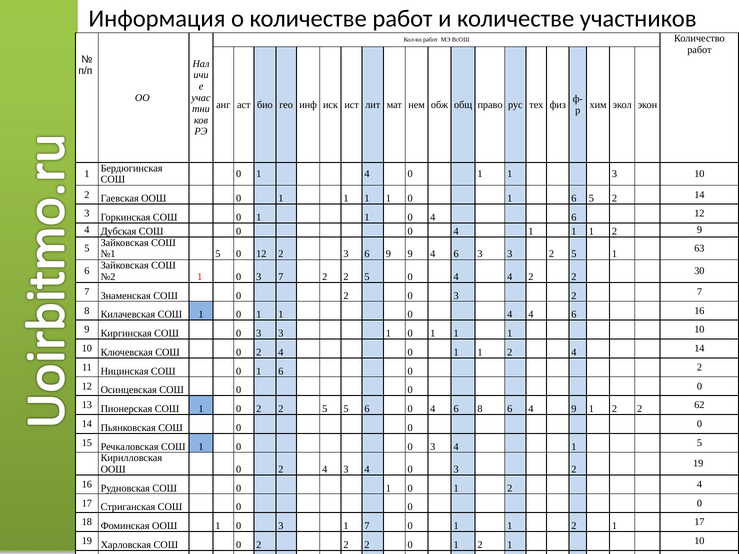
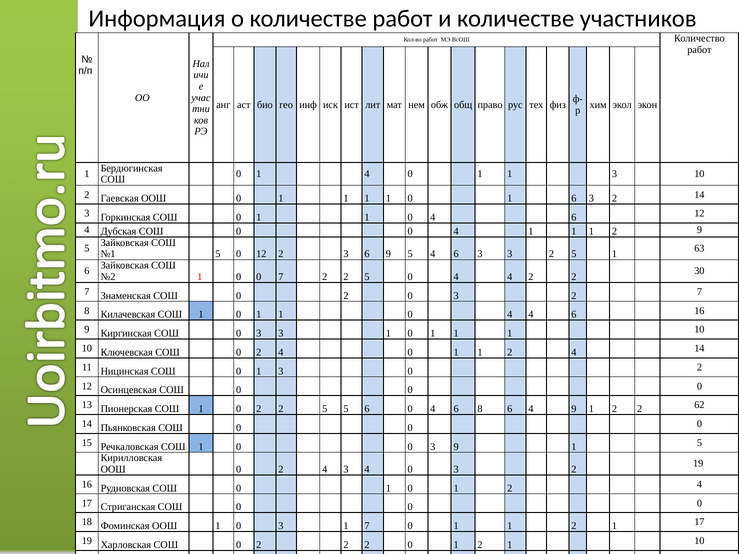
1 6 5: 5 -> 3 (591, 199)
6 9 9: 9 -> 5 (410, 254)
№2 1 0 3: 3 -> 0 (259, 277)
СОШ 0 1 6: 6 -> 3 (281, 371)
0 3 4: 4 -> 9 (456, 447)
